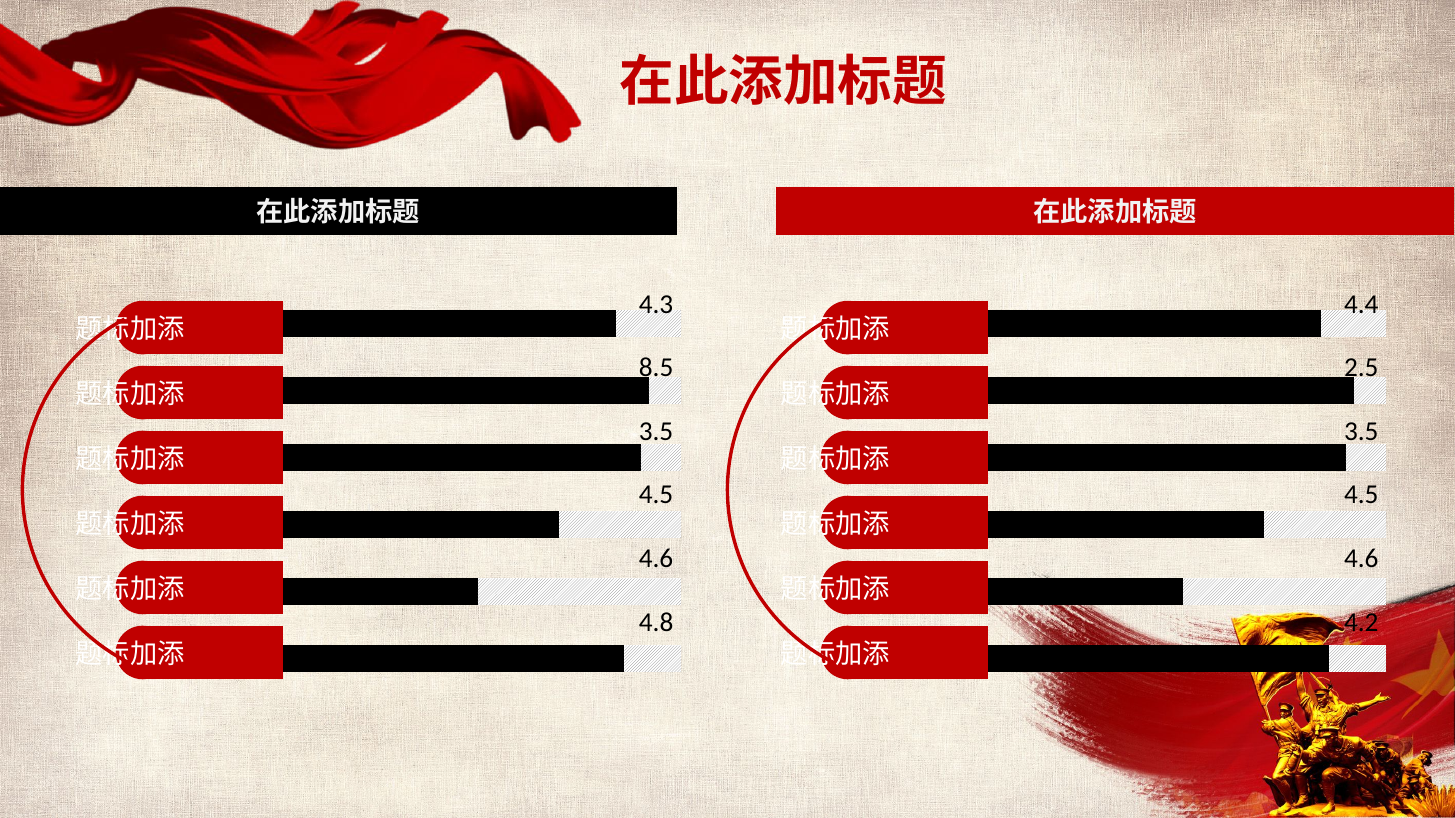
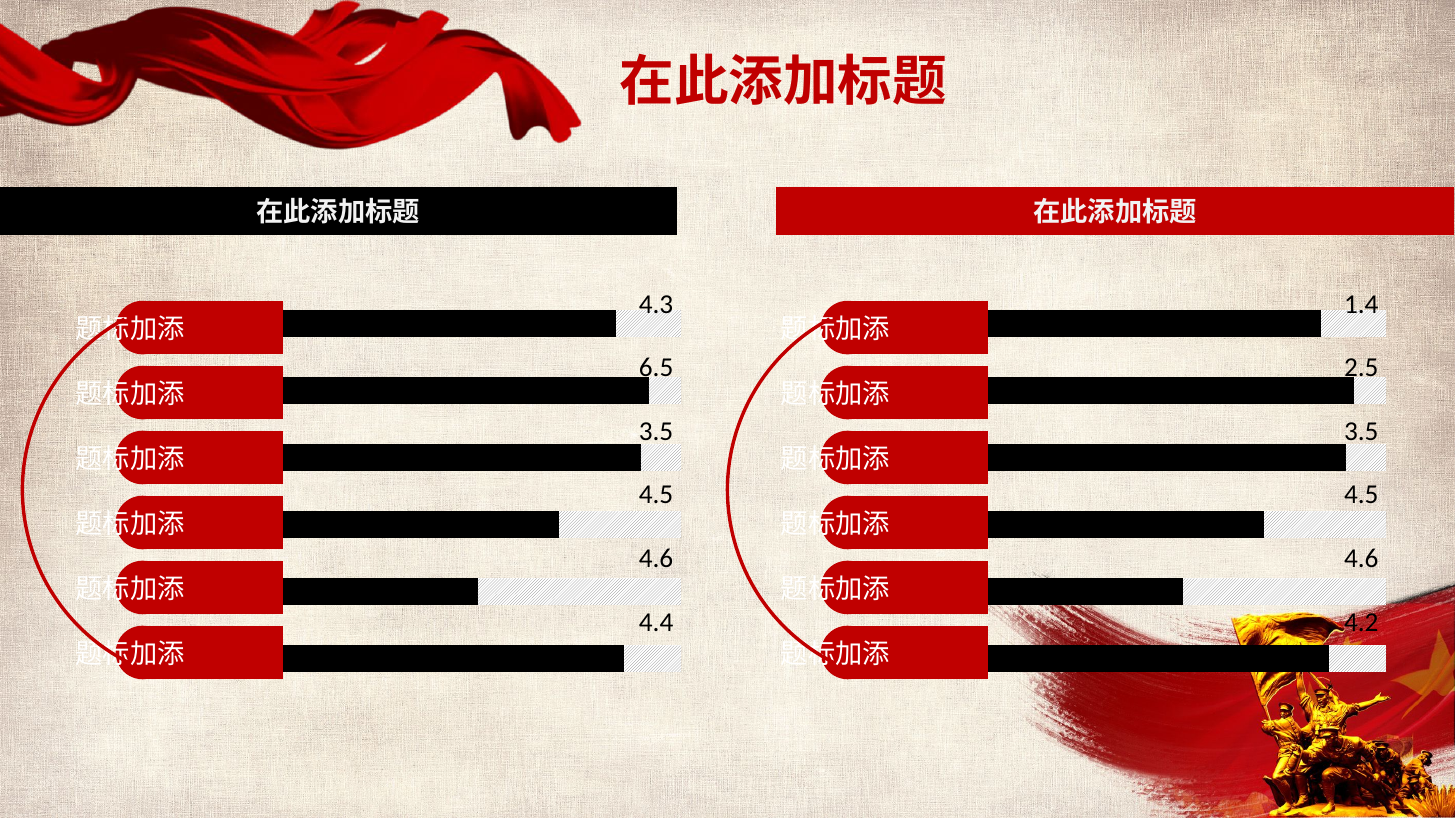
4.4: 4.4 -> 1.4 (1361, 304)
8.5: 8.5 -> 6.5 (656, 368)
4.8: 4.8 -> 4.4 (656, 623)
